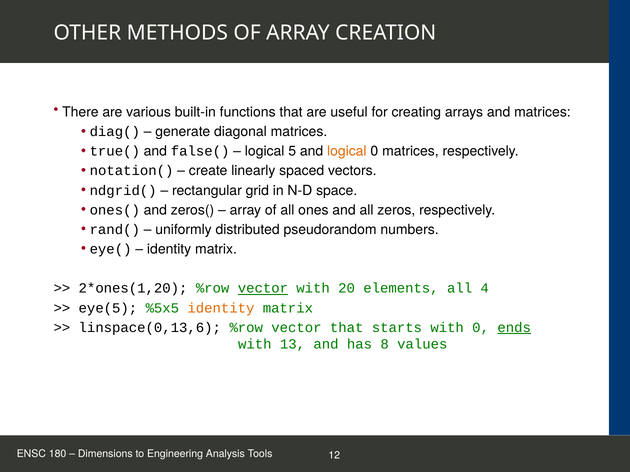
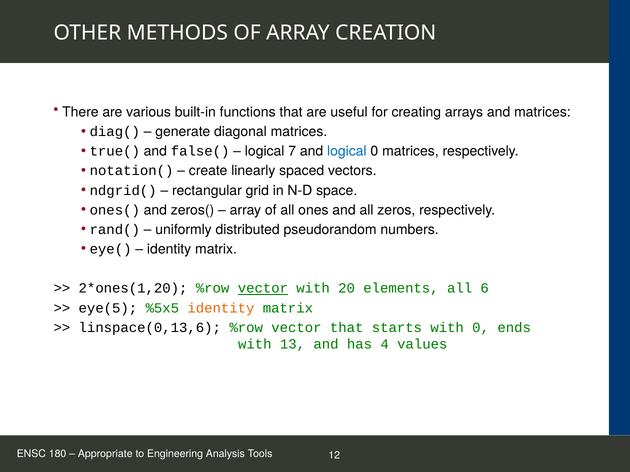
5: 5 -> 7 (292, 151)
logical colour: orange -> blue (347, 151)
4: 4 -> 6 (485, 289)
ends underline: present -> none (514, 328)
8: 8 -> 4 (385, 345)
Dimensions: Dimensions -> Appropriate (105, 454)
